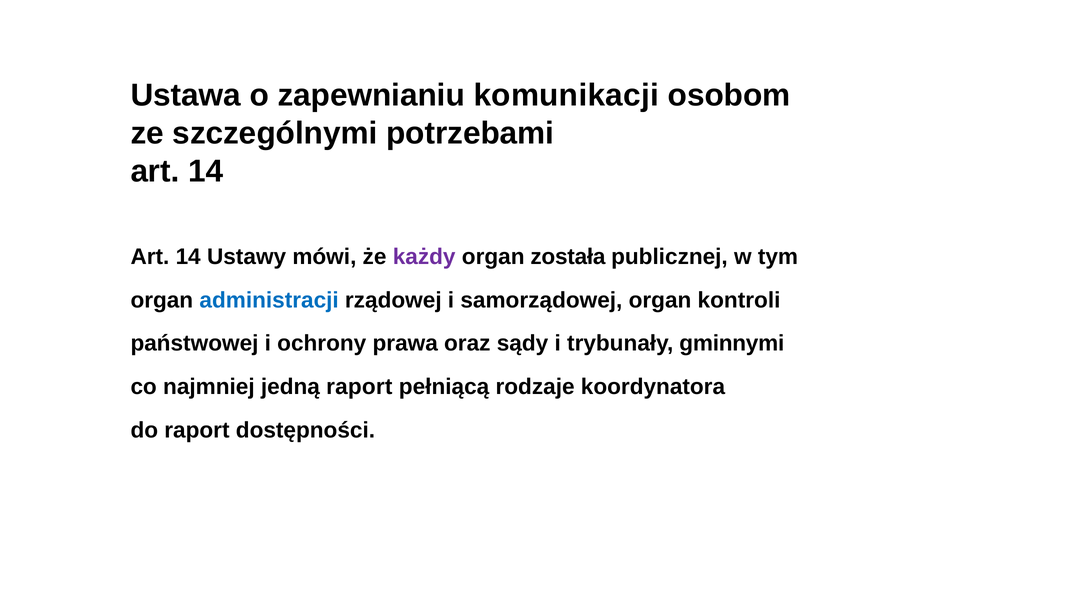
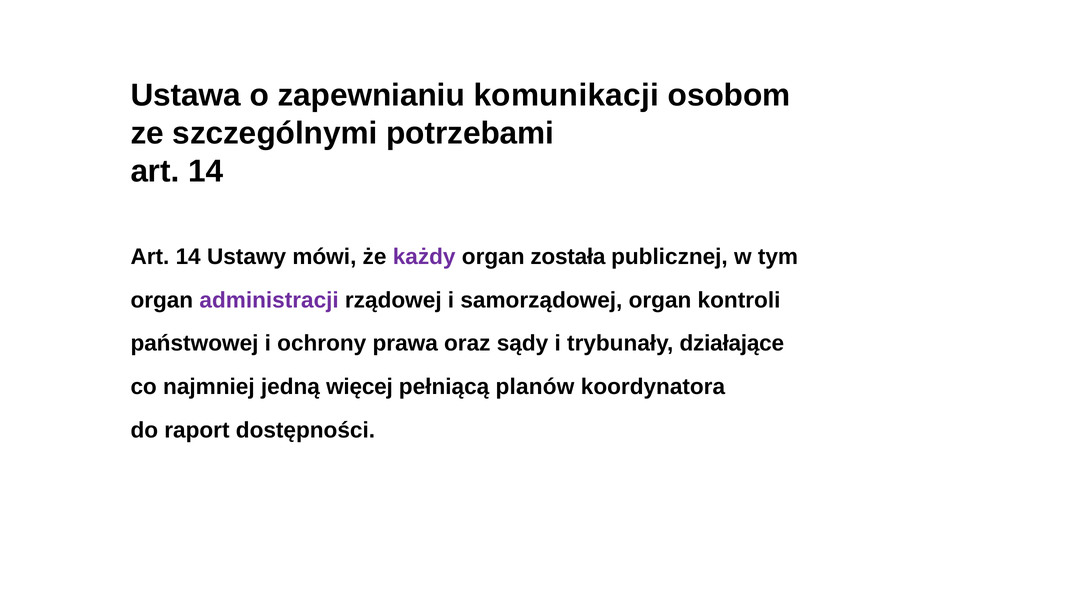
administracji colour: blue -> purple (269, 300)
gminnymi: gminnymi -> działające (732, 344)
jedną raport: raport -> więcej (360, 387)
rodzaje: rodzaje -> planów (535, 387)
